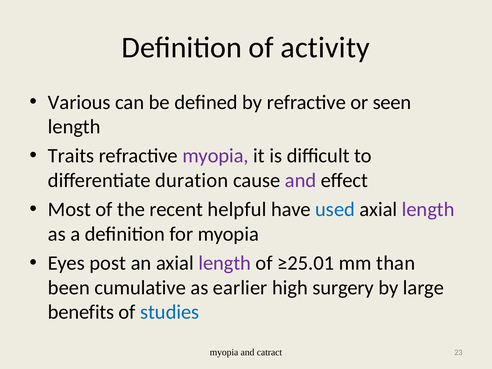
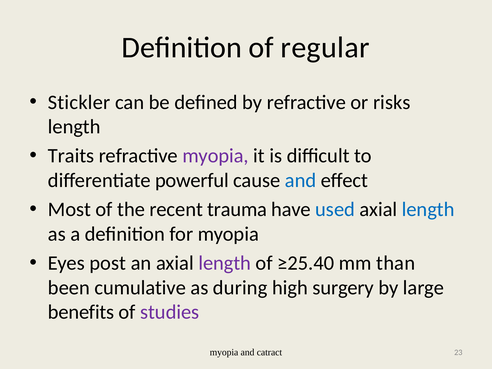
activity: activity -> regular (325, 48)
Various: Various -> Stickler (79, 102)
seen: seen -> risks (392, 102)
duration: duration -> powerful (192, 180)
and colour: purple -> blue (301, 180)
helpful: helpful -> trauma (237, 209)
length colour: purple -> blue (428, 209)
≥25.01: ≥25.01 -> ≥25.40 (306, 263)
earlier: earlier -> during (240, 288)
studies colour: blue -> purple (170, 312)
